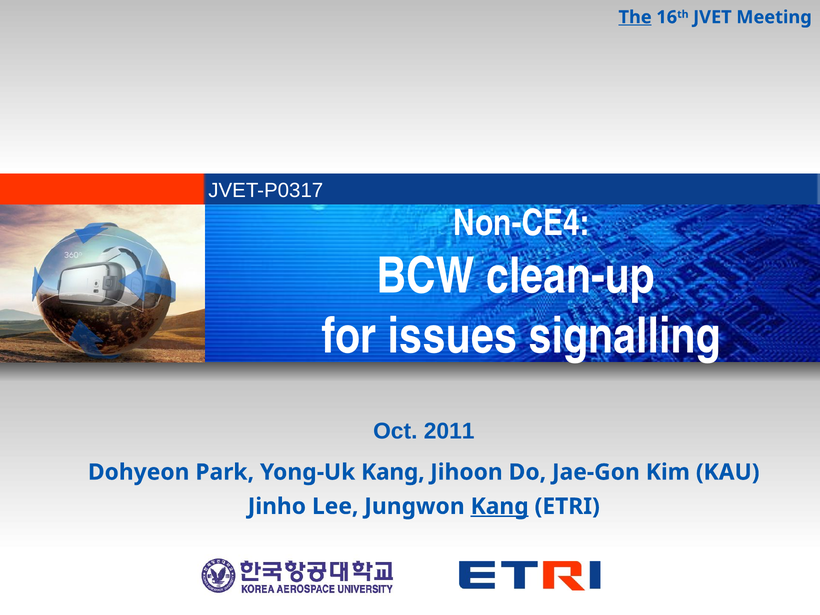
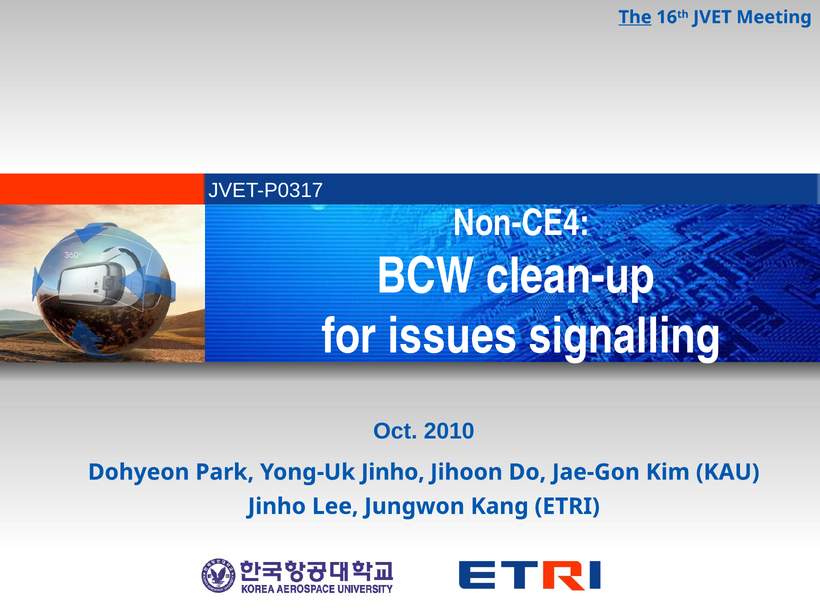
2011: 2011 -> 2010 (449, 431)
Yong-Uk Kang: Kang -> Jinho (393, 472)
Kang underline: present -> none (500, 506)
